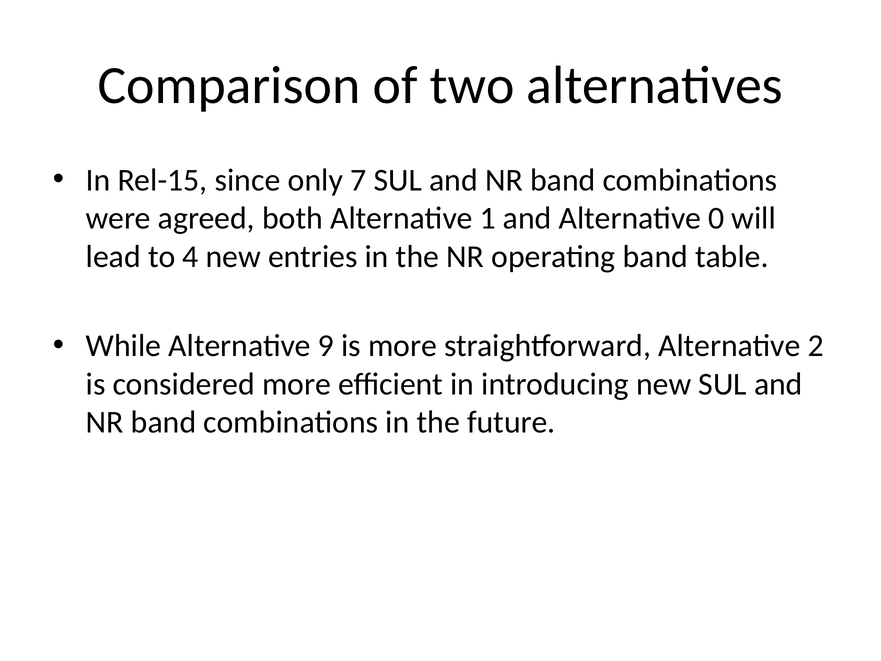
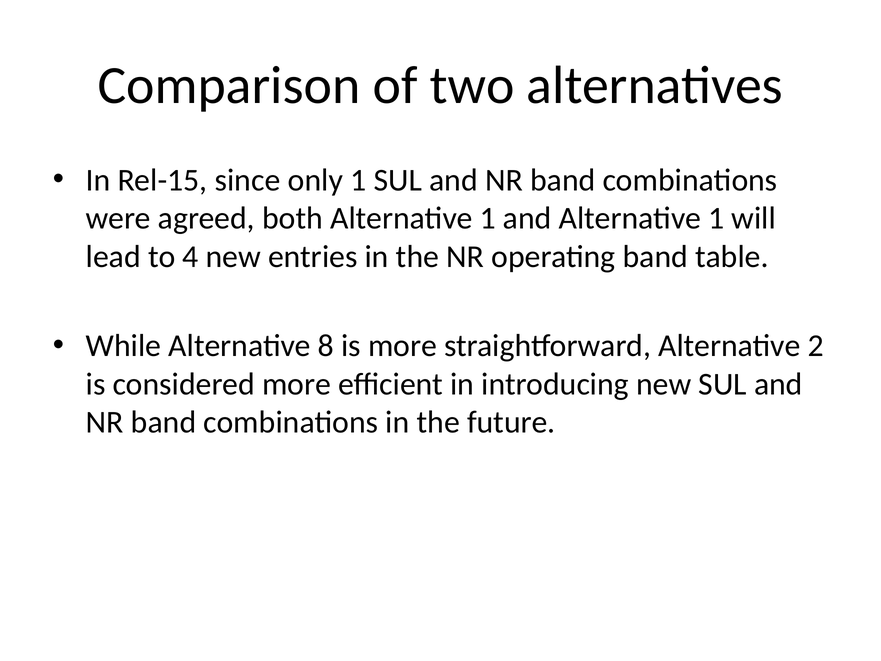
only 7: 7 -> 1 (358, 180)
and Alternative 0: 0 -> 1 (716, 218)
9: 9 -> 8 (326, 346)
